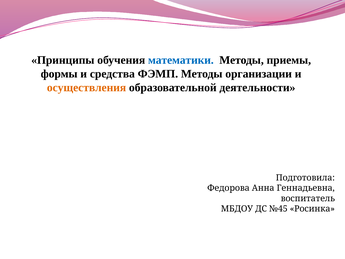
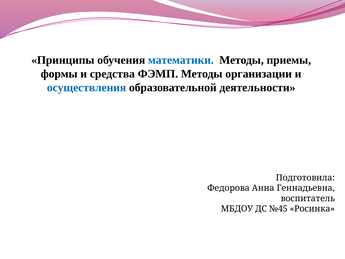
осуществления colour: orange -> blue (87, 88)
